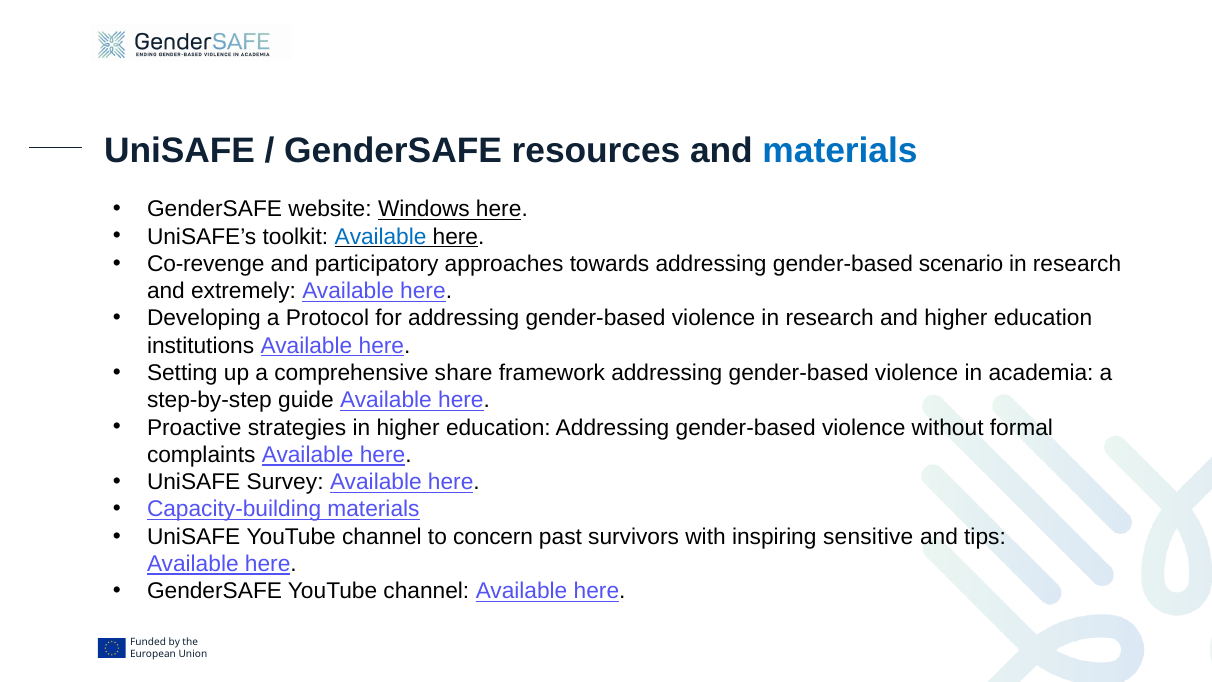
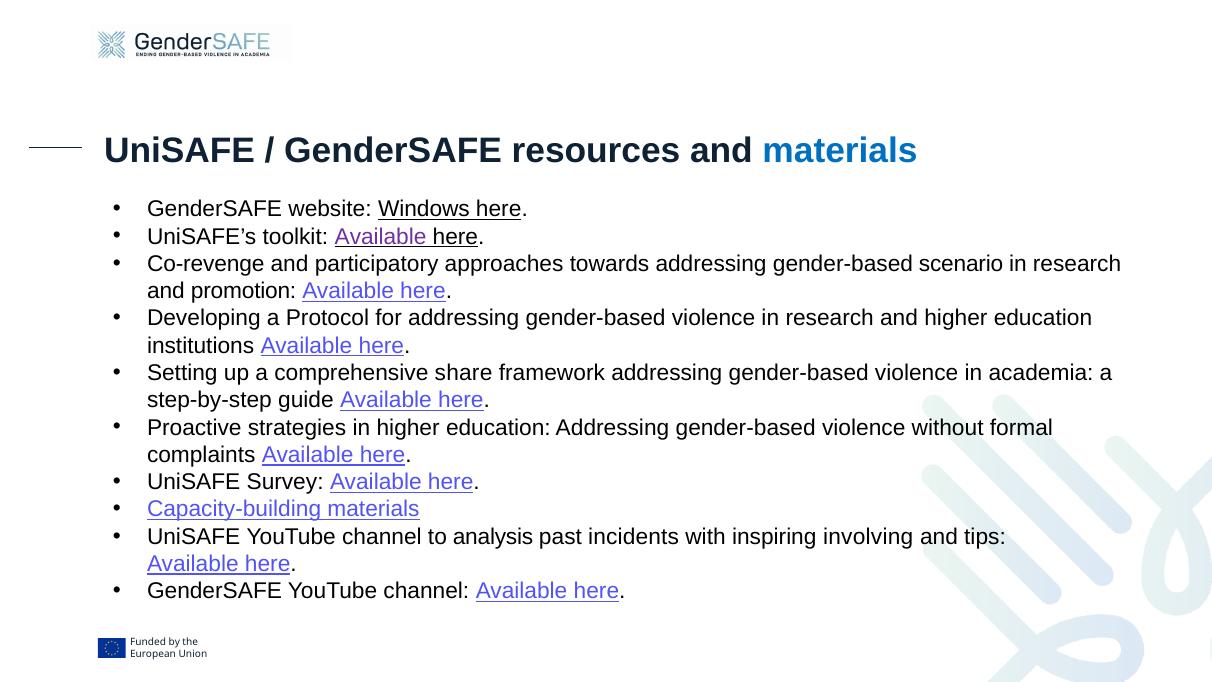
Available colour: blue -> purple (381, 237)
extremely: extremely -> promotion (244, 291)
concern: concern -> analysis (493, 537)
survivors: survivors -> incidents (634, 537)
sensitive: sensitive -> involving (868, 537)
